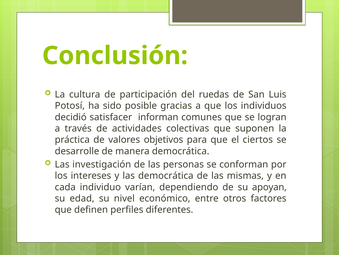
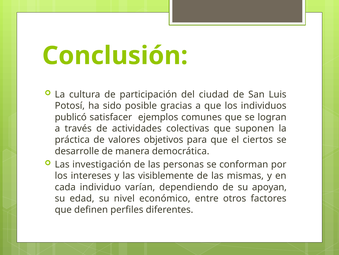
ruedas: ruedas -> ciudad (214, 94)
decidió: decidió -> publicó (71, 117)
informan: informan -> ejemplos (158, 117)
las democrática: democrática -> visiblemente (166, 175)
